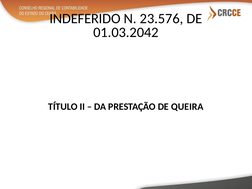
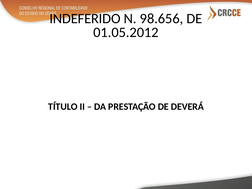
23.576: 23.576 -> 98.656 (162, 19)
01.03.2042: 01.03.2042 -> 01.05.2012 (126, 32)
QUEIRA: QUEIRA -> DEVERÁ (187, 107)
